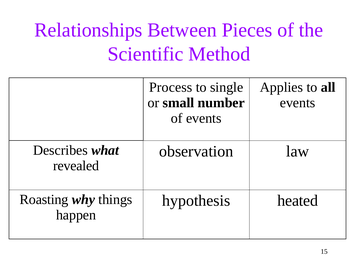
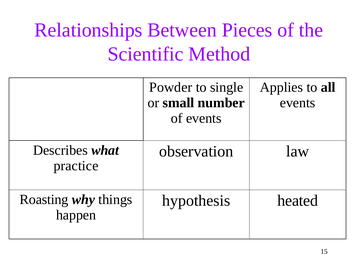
Process: Process -> Powder (171, 87)
revealed: revealed -> practice (76, 165)
